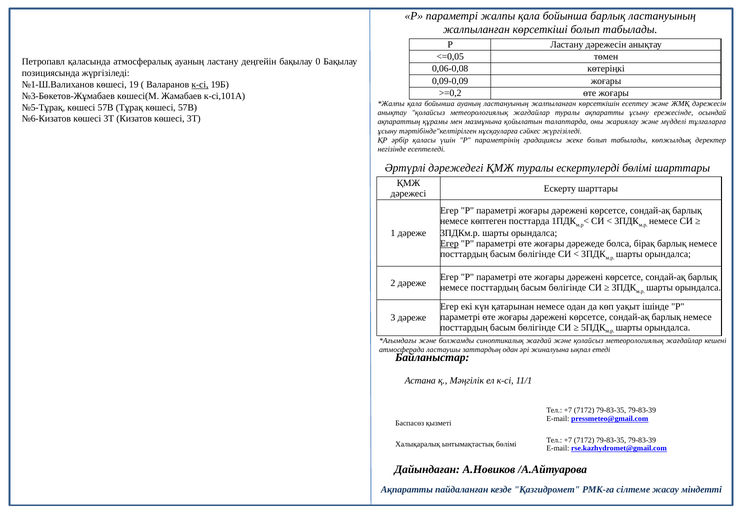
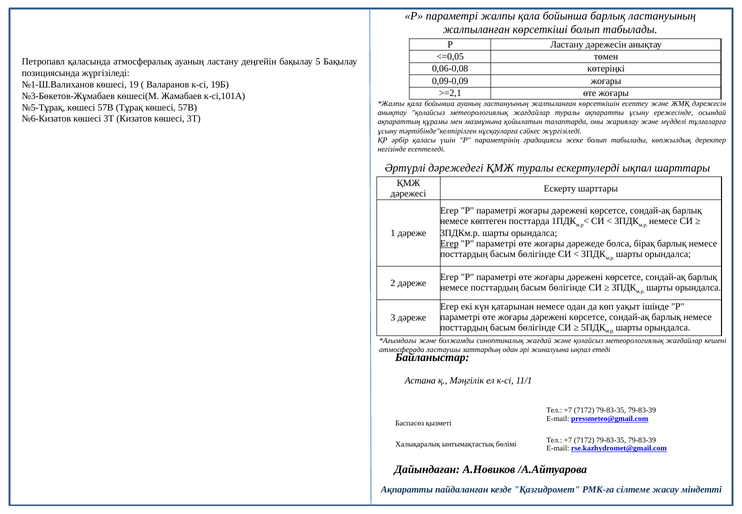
0: 0 -> 5 (318, 62)
к-сі underline: present -> none (200, 84)
>=0,2: >=0,2 -> >=2,1 (450, 93)
ескертулерді бөлімі: бөлімі -> ықпал (637, 168)
